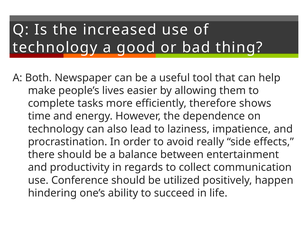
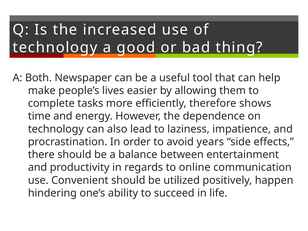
really: really -> years (210, 142)
collect: collect -> online (195, 167)
Conference: Conference -> Convenient (80, 180)
